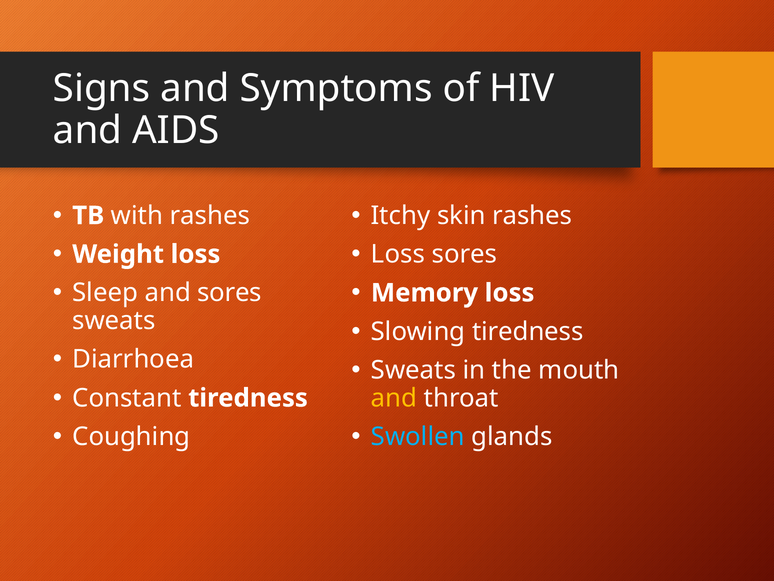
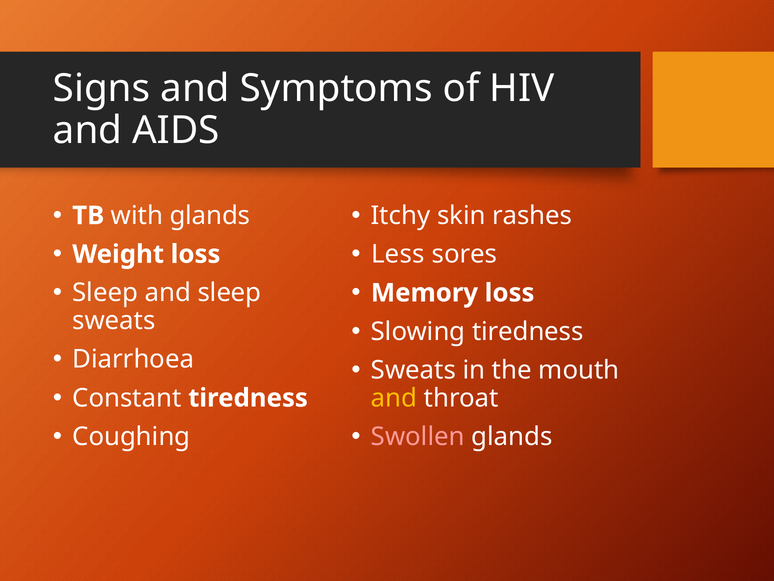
with rashes: rashes -> glands (210, 215)
Loss: Loss -> Less (398, 254)
and sores: sores -> sleep (229, 293)
Swollen colour: light blue -> pink (418, 436)
